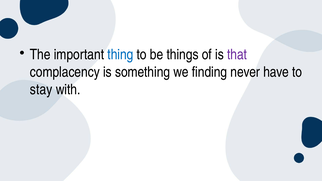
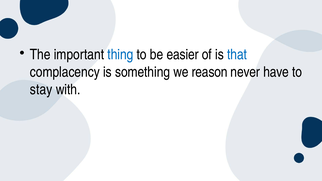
things: things -> easier (183, 55)
that colour: purple -> blue (237, 55)
finding: finding -> reason (210, 72)
